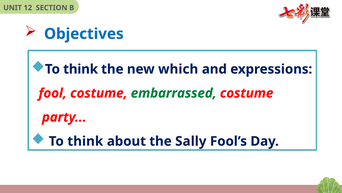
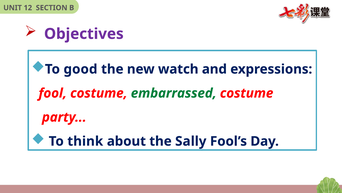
Objectives colour: blue -> purple (84, 34)
think: think -> good (80, 69)
which: which -> watch (178, 69)
